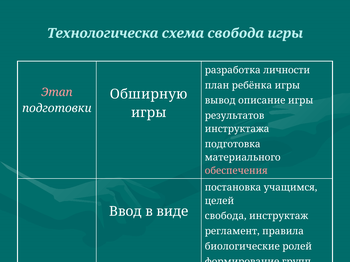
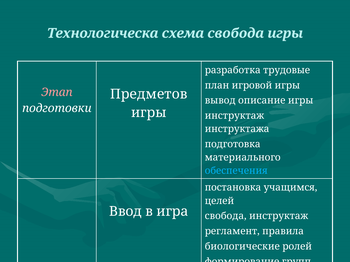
личности: личности -> трудовые (287, 70)
ребёнка: ребёнка -> игровой (252, 85)
Обширную: Обширную -> Предметов (149, 94)
результатов: результатов -> инструктаж (234, 116)
обеспечения colour: pink -> light blue (236, 171)
виде: виде -> игра (172, 212)
